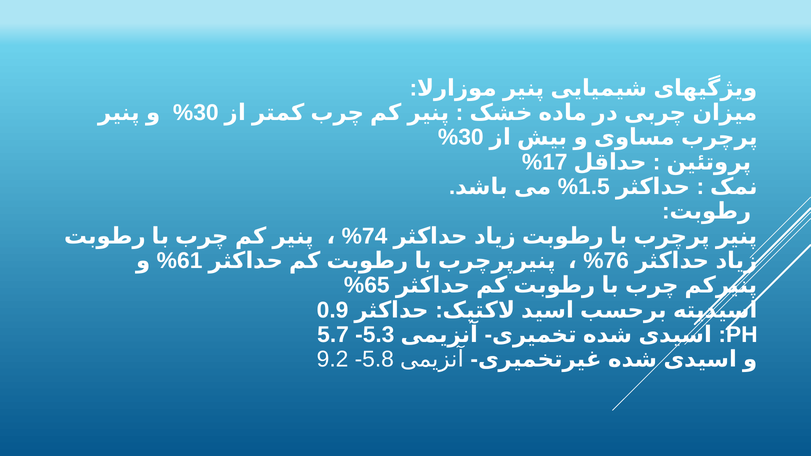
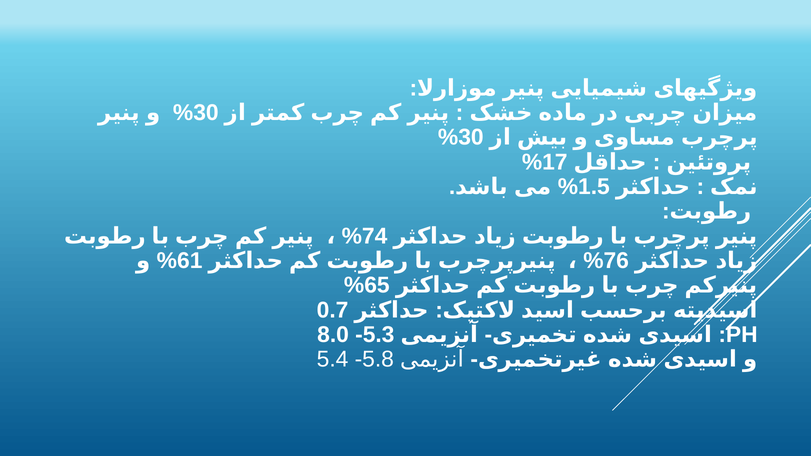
0.9: 0.9 -> 0.7 (333, 310)
5.7: 5.7 -> 8.0 (333, 335)
9.2: 9.2 -> 5.4 (333, 359)
